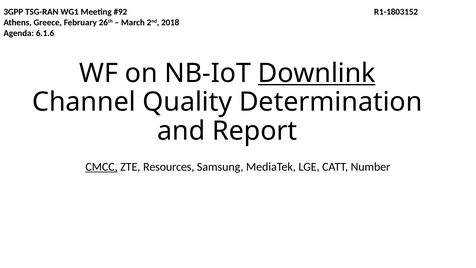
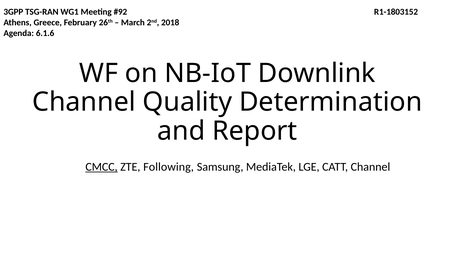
Downlink underline: present -> none (317, 73)
Resources: Resources -> Following (169, 167)
CATT Number: Number -> Channel (370, 167)
